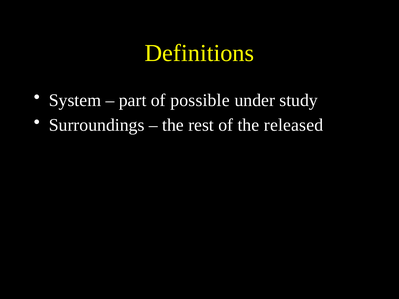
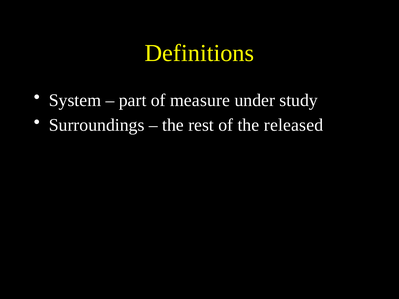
possible: possible -> measure (200, 100)
